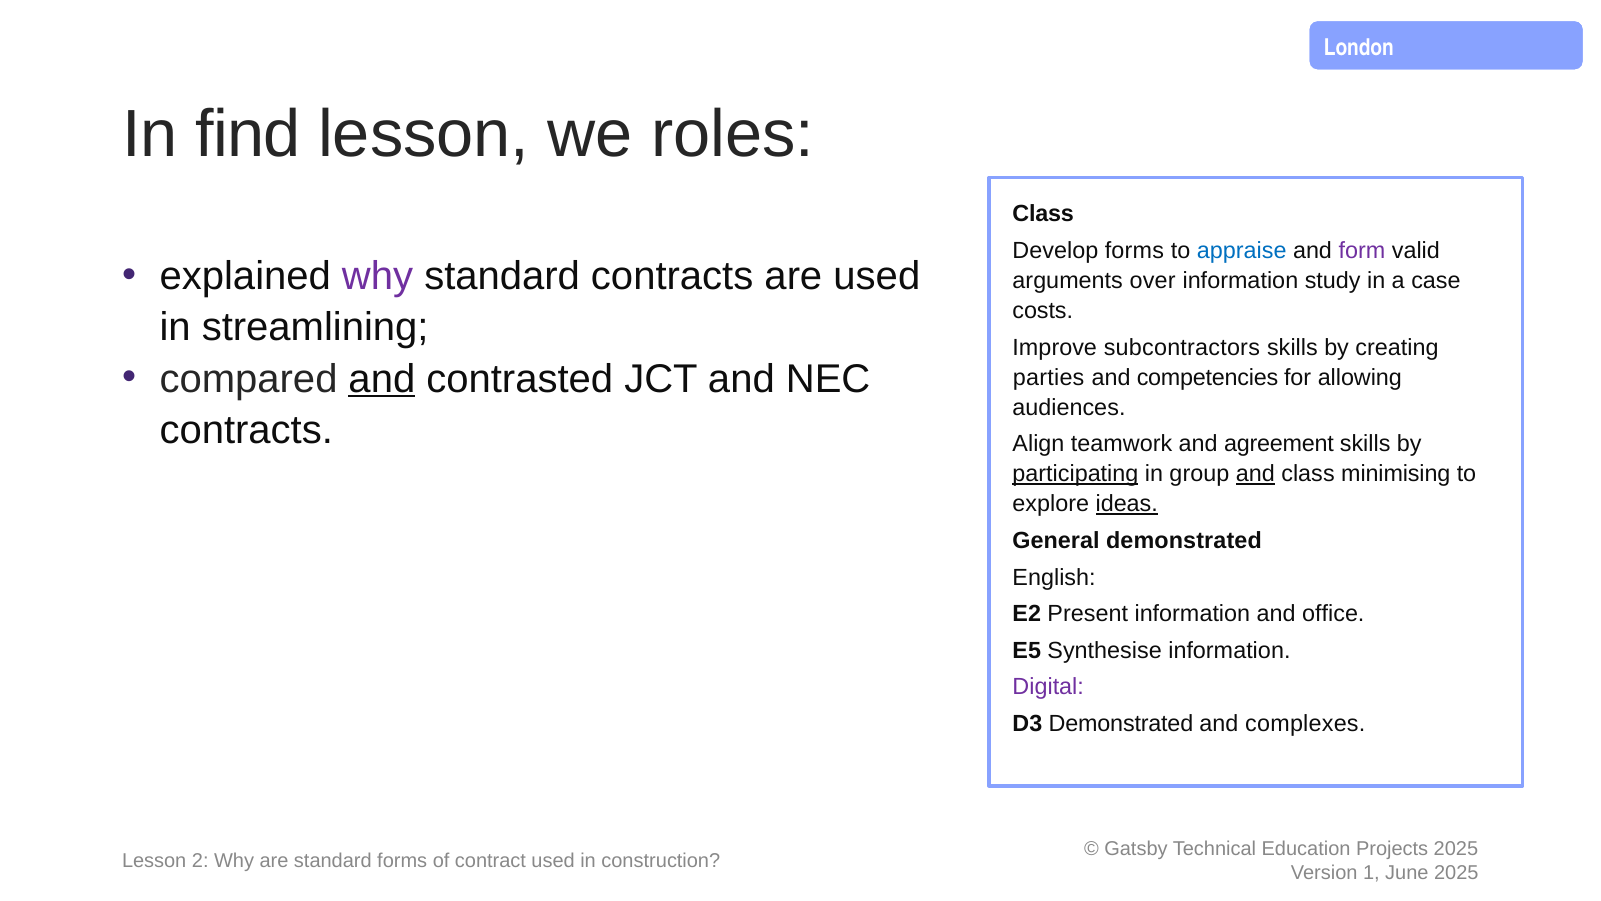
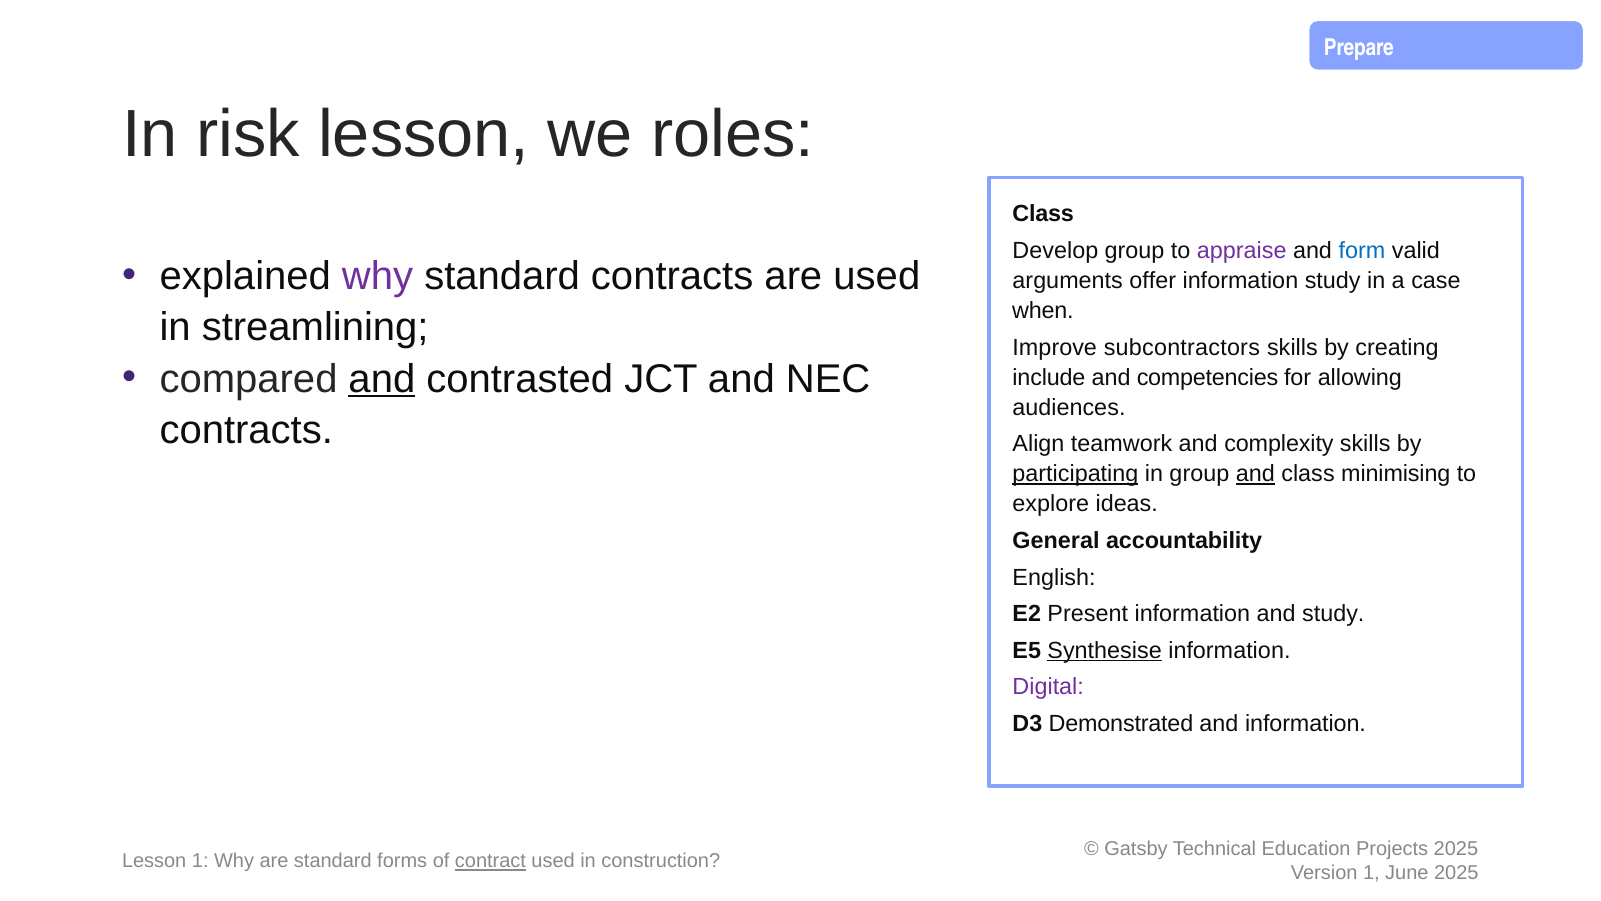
London: London -> Prepare (1359, 48)
find: find -> risk (248, 135)
Develop forms: forms -> group (1135, 251)
appraise colour: blue -> purple (1242, 251)
form colour: purple -> blue (1362, 251)
over: over -> offer (1153, 281)
costs: costs -> when (1043, 311)
parties: parties -> include (1049, 377)
agreement: agreement -> complexity (1279, 444)
ideas underline: present -> none (1127, 504)
General demonstrated: demonstrated -> accountability (1184, 540)
and office: office -> study (1333, 614)
Synthesise underline: none -> present (1105, 650)
and complexes: complexes -> information (1305, 724)
Lesson 2: 2 -> 1 (200, 861)
contract underline: none -> present (490, 861)
